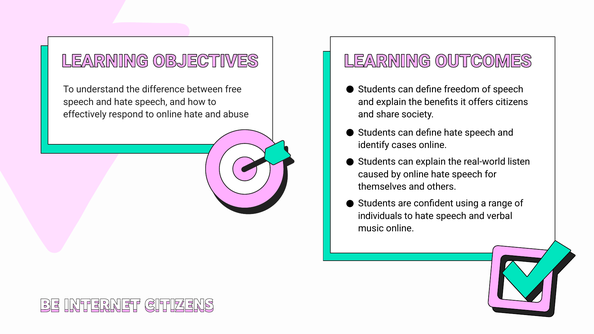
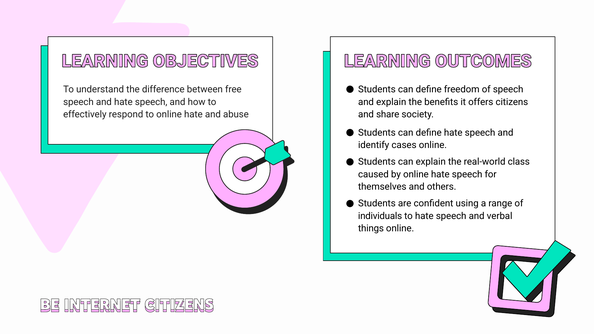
listen: listen -> class (519, 162)
music: music -> things (371, 229)
